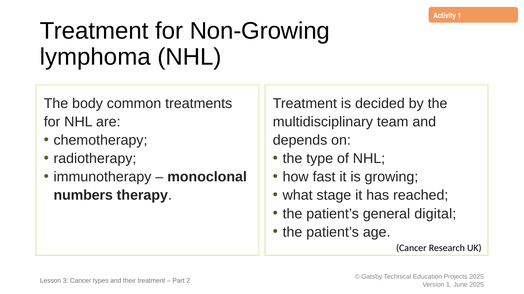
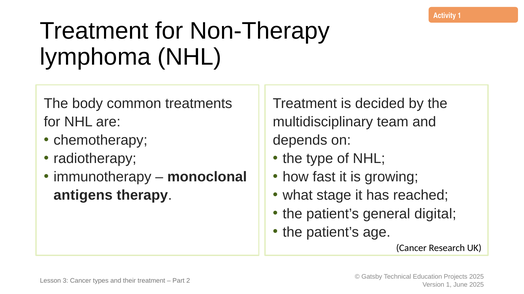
Non-Growing: Non-Growing -> Non-Therapy (260, 31)
numbers: numbers -> antigens (83, 196)
